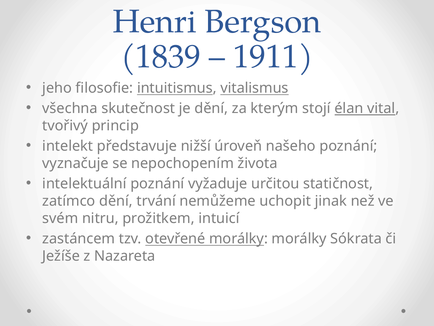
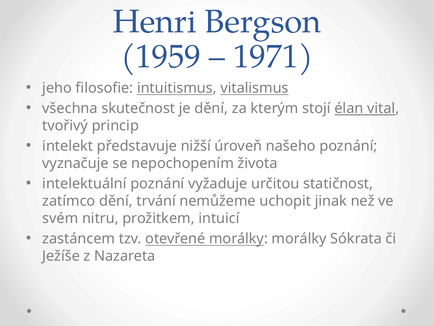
1839: 1839 -> 1959 (161, 57)
1911: 1911 -> 1971 (273, 57)
